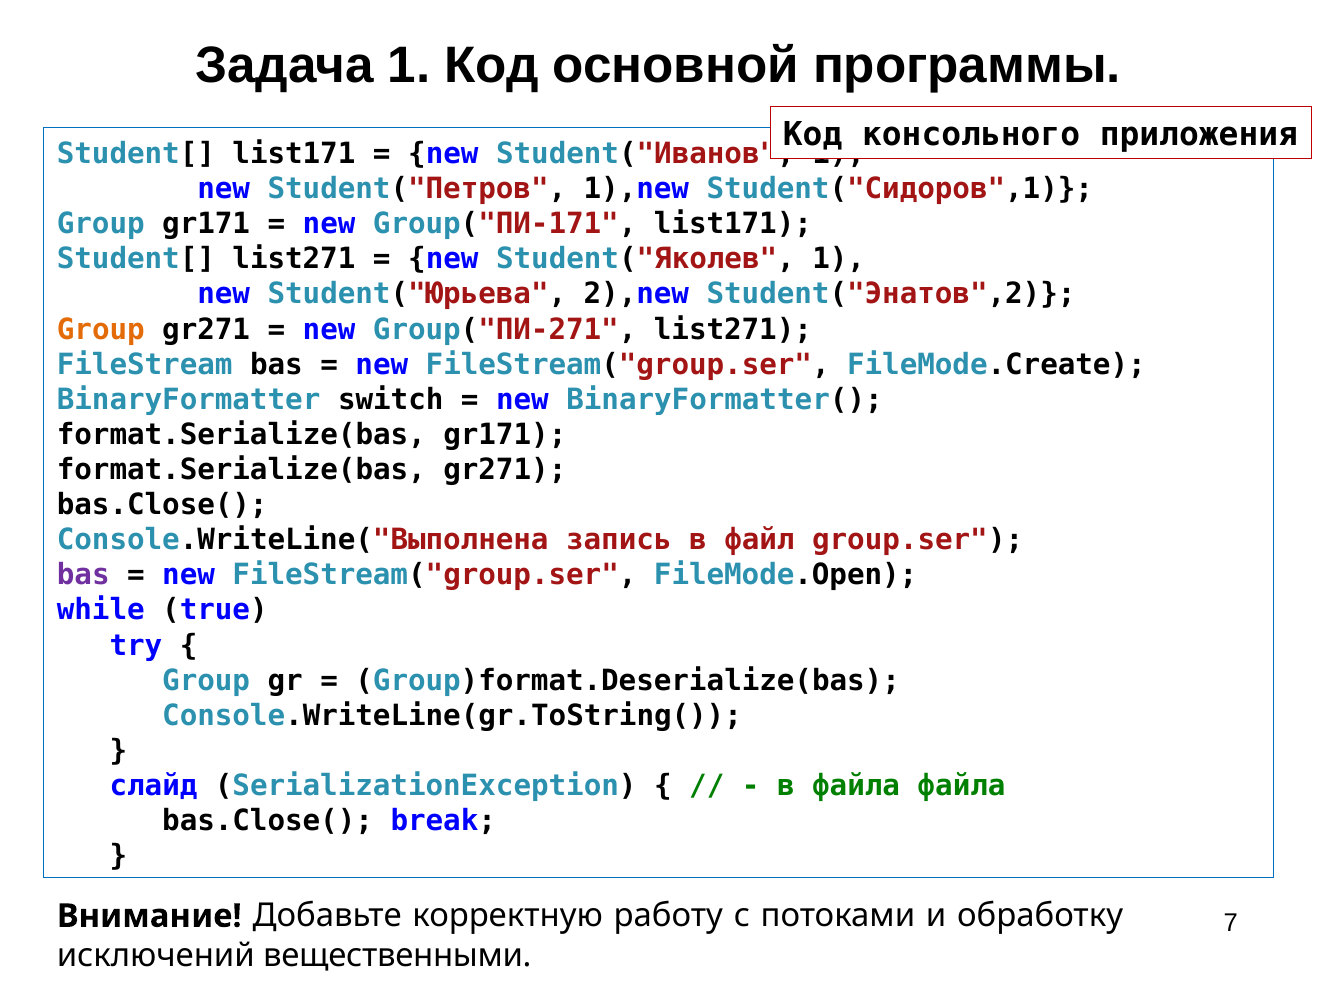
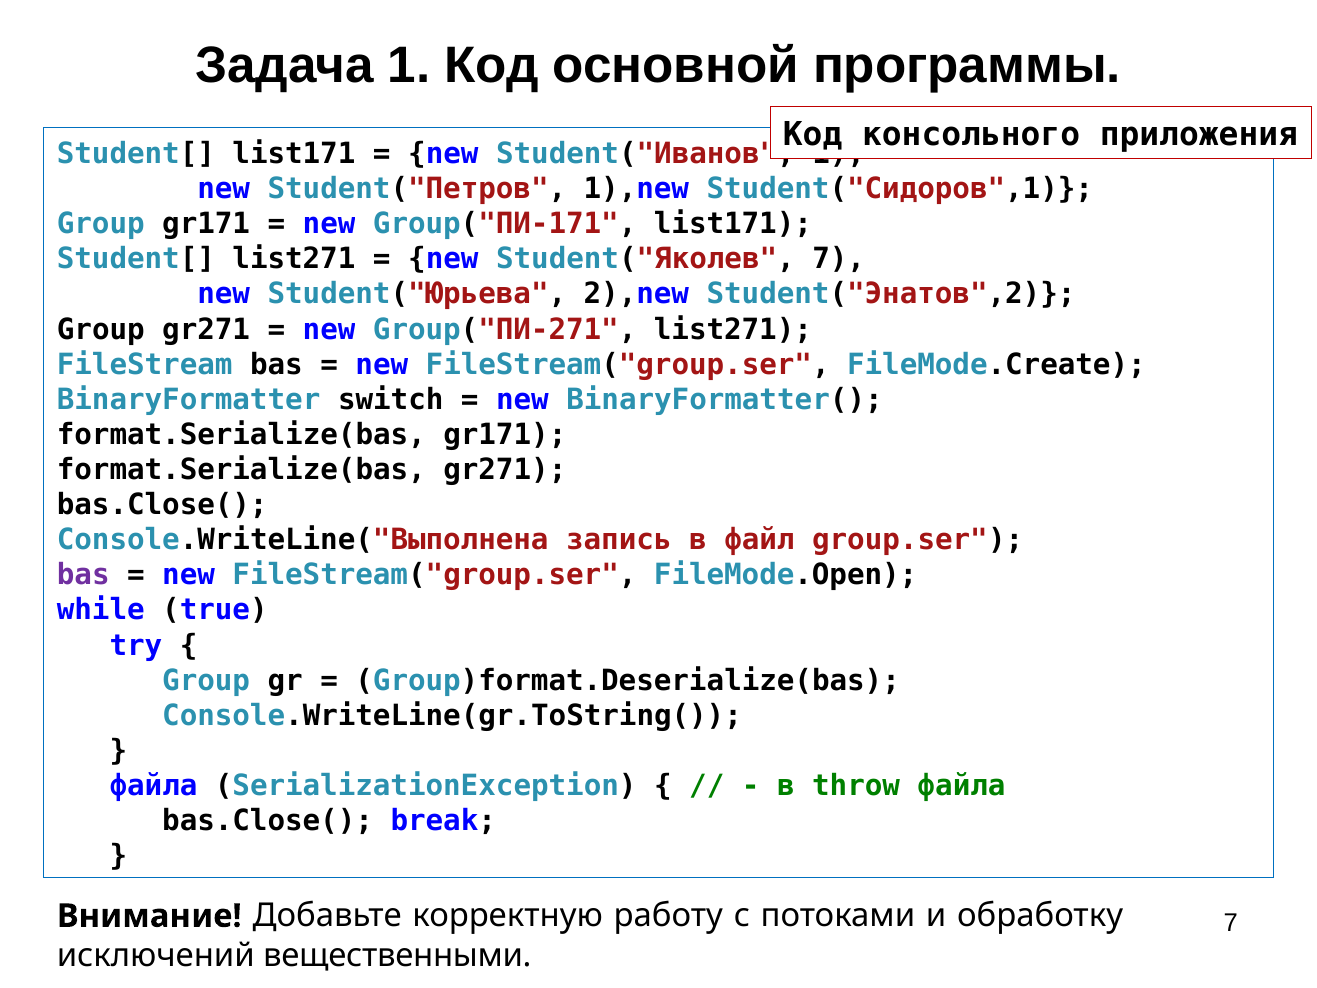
Student("Яколев 1: 1 -> 7 (839, 259)
Group colour: orange -> black (101, 329)
слайд: слайд -> файла (154, 786)
в файла: файла -> throw (856, 786)
